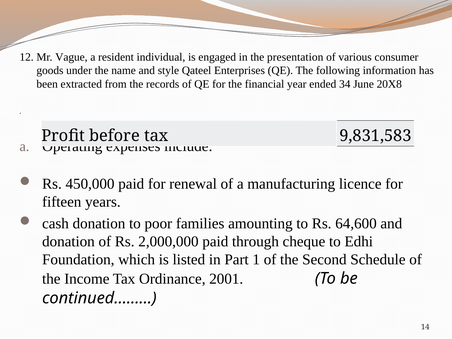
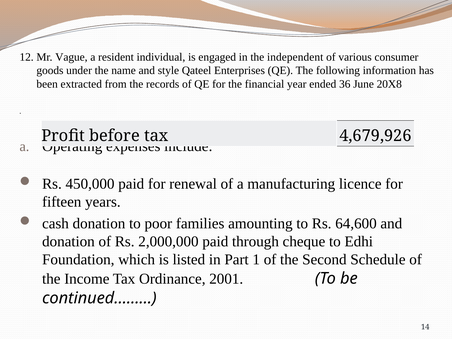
presentation: presentation -> independent (295, 57)
34: 34 -> 36 (345, 84)
9,831,583: 9,831,583 -> 4,679,926 (375, 136)
